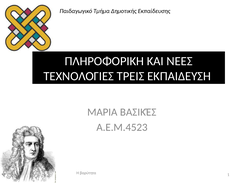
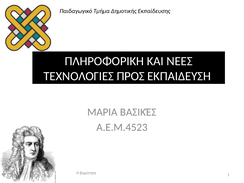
ΤΡΕΙΣ: ΤΡΕΙΣ -> ΠΡΟΣ (131, 76)
